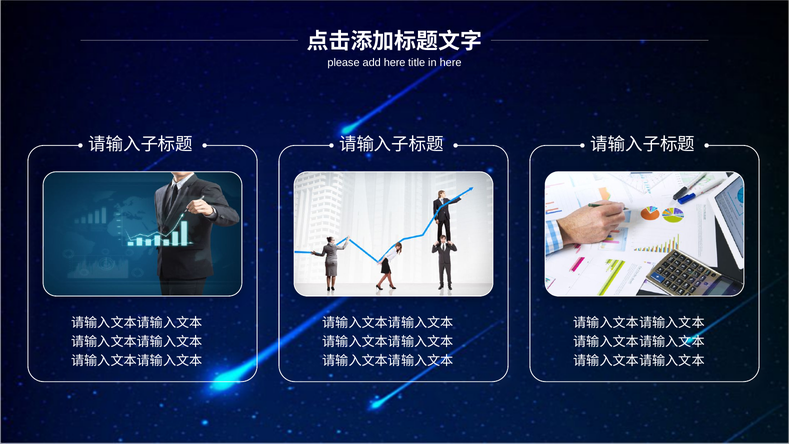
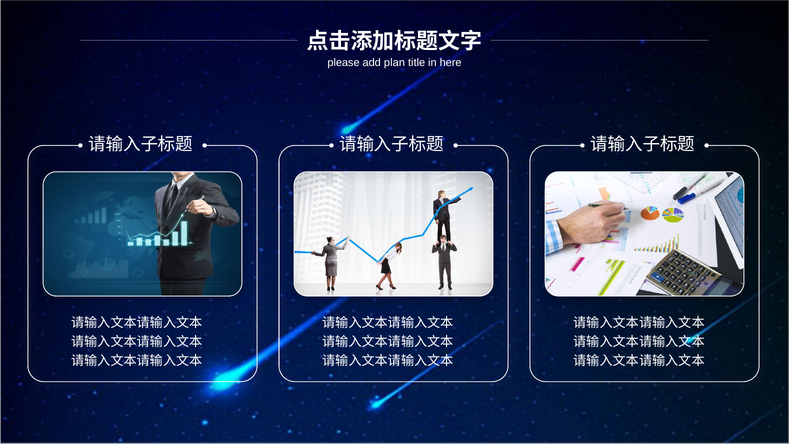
add here: here -> plan (394, 63)
